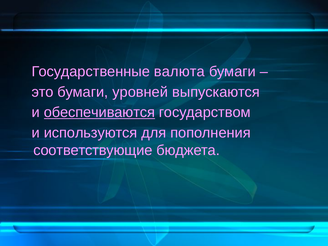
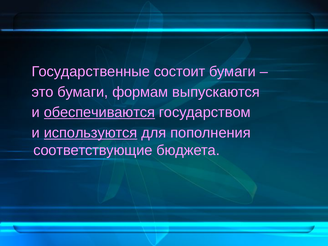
валюта: валюта -> состоит (180, 72)
уровней: уровней -> формам (140, 92)
используются underline: none -> present (91, 133)
